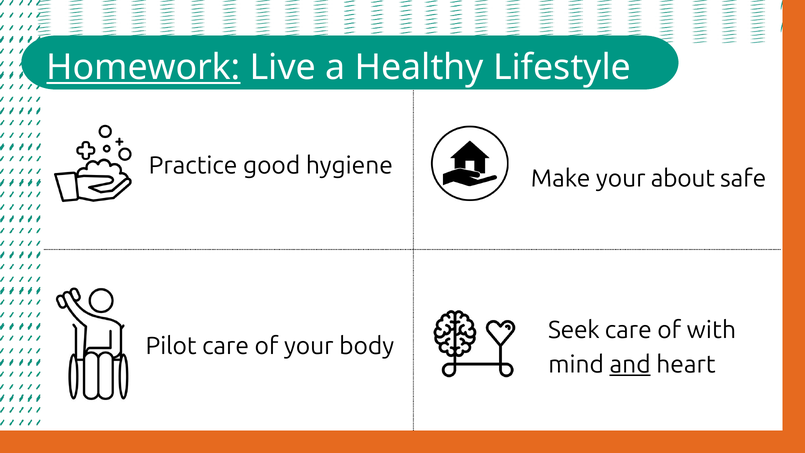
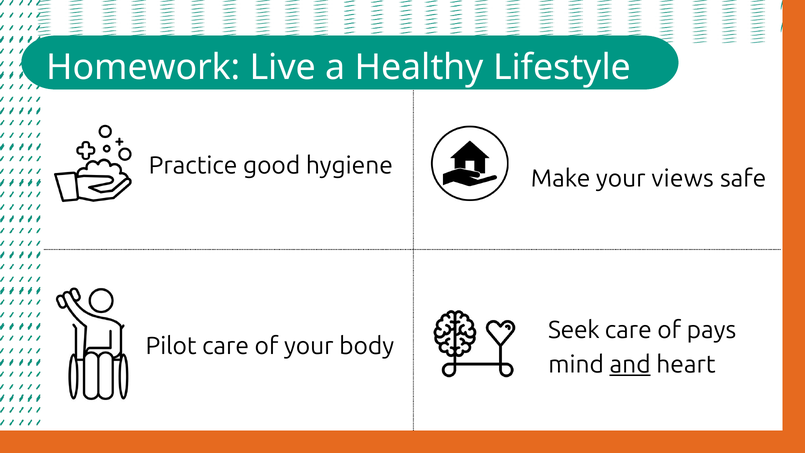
Homework underline: present -> none (143, 68)
about: about -> views (683, 179)
with: with -> pays (711, 330)
